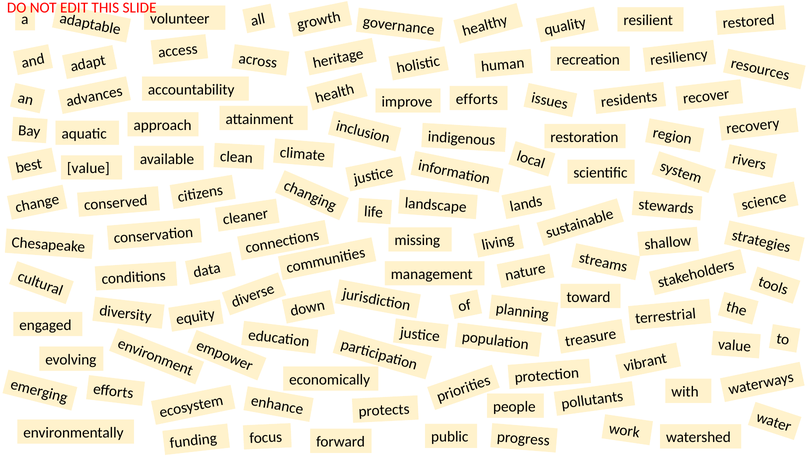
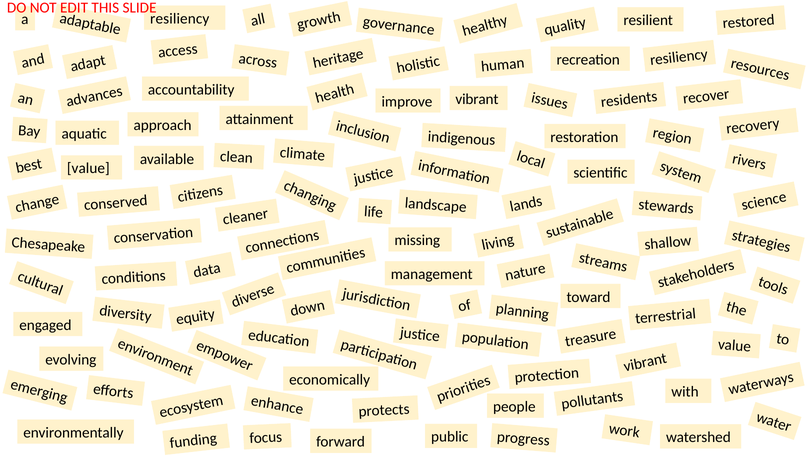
volunteer: volunteer -> resiliency (180, 19)
efforts: efforts -> vibrant (477, 99)
